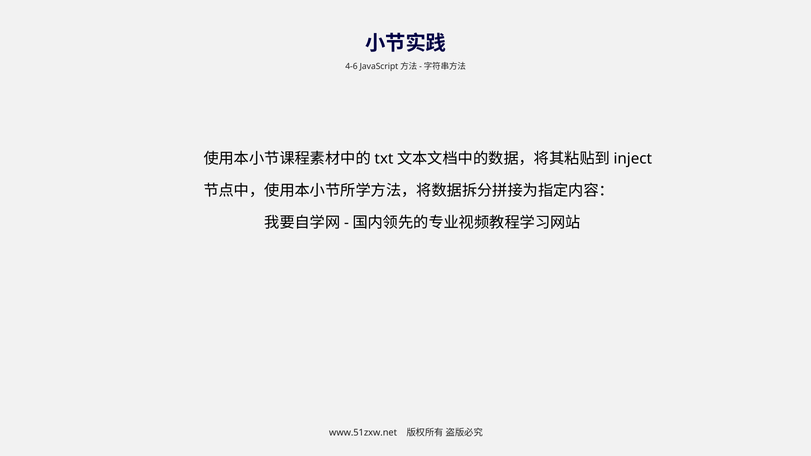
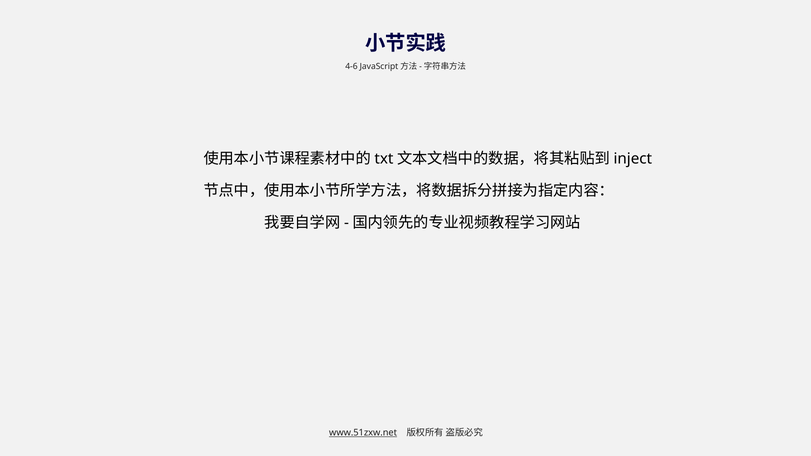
www.51zxw.net underline: none -> present (363, 433)
